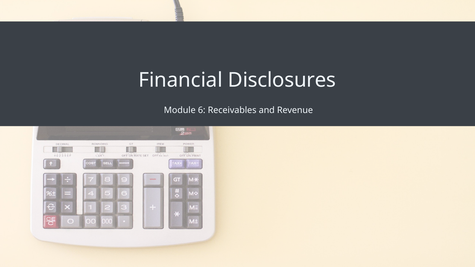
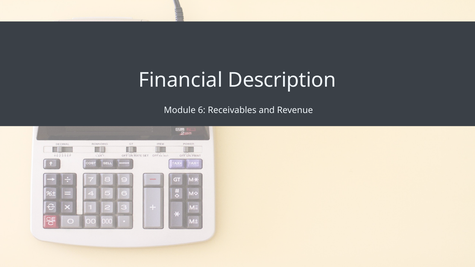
Disclosures: Disclosures -> Description (282, 80)
